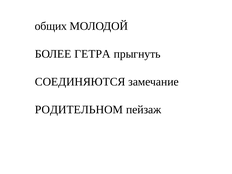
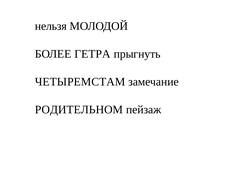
общих: общих -> нельзя (51, 26)
СОЕДИНЯЮТСЯ: СОЕДИНЯЮТСЯ -> ЧЕТЫРЕМСТАМ (80, 82)
